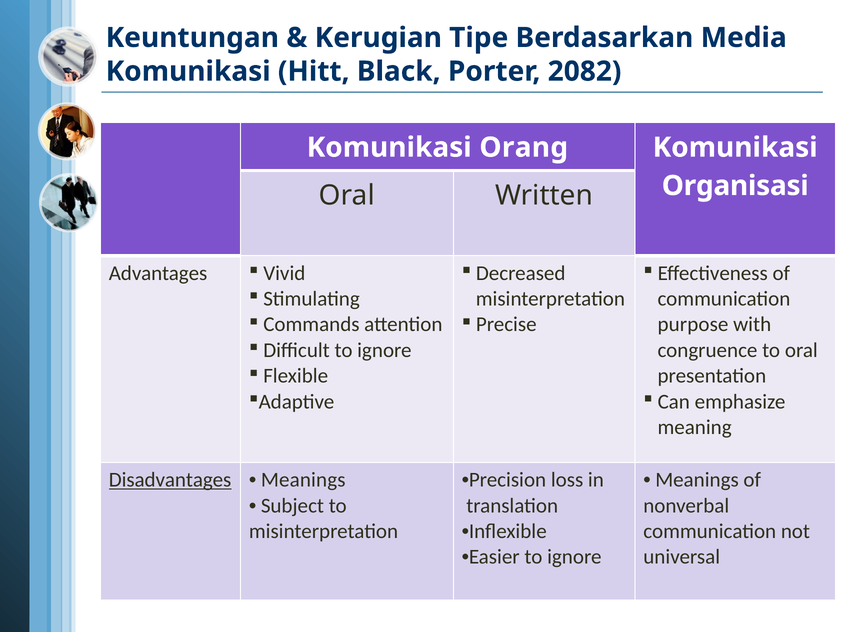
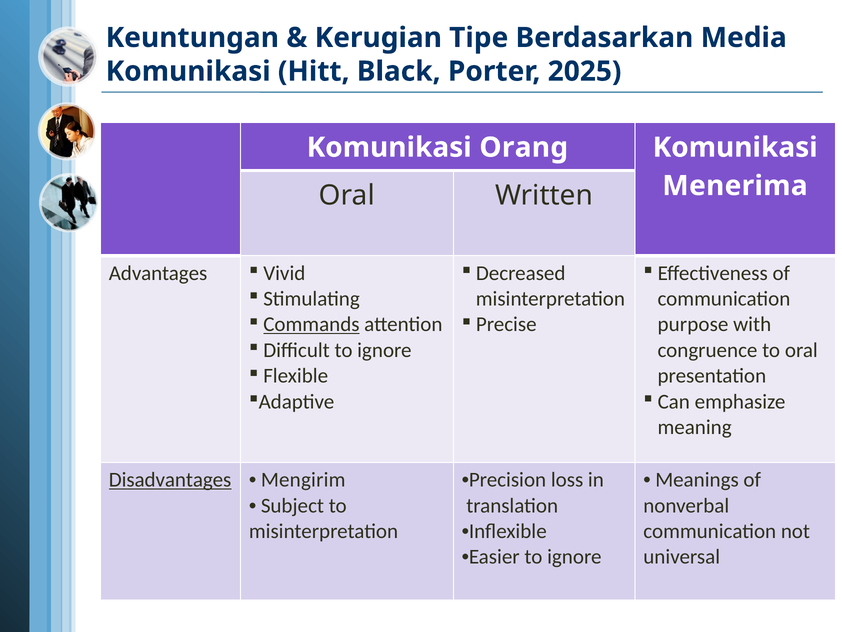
2082: 2082 -> 2025 (585, 71)
Organisasi: Organisasi -> Menerima (735, 186)
Commands underline: none -> present (311, 324)
Meanings: Meanings -> Mengirim (303, 479)
